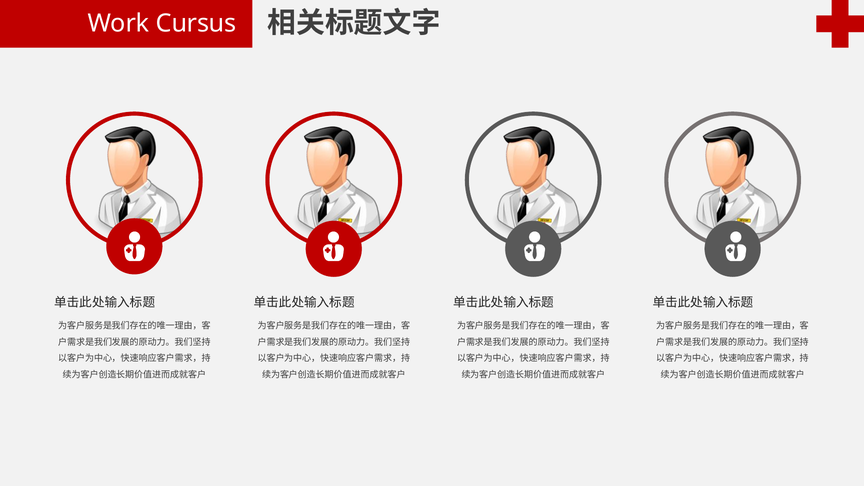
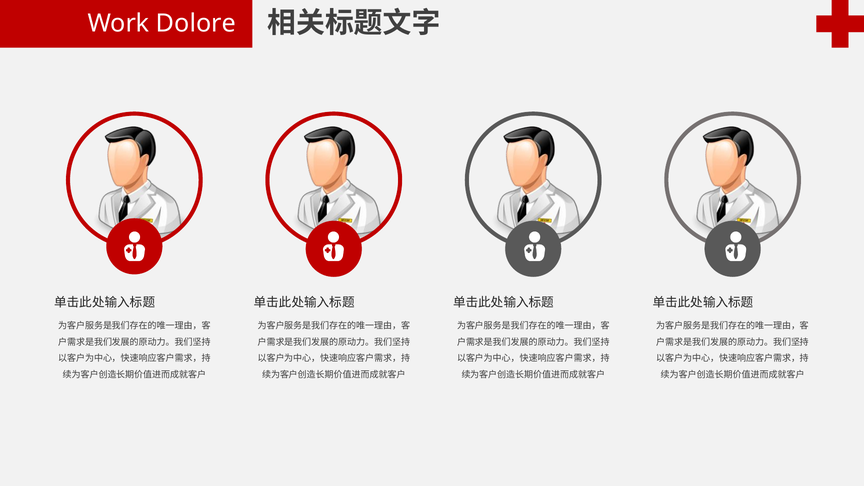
Cursus: Cursus -> Dolore (196, 23)
